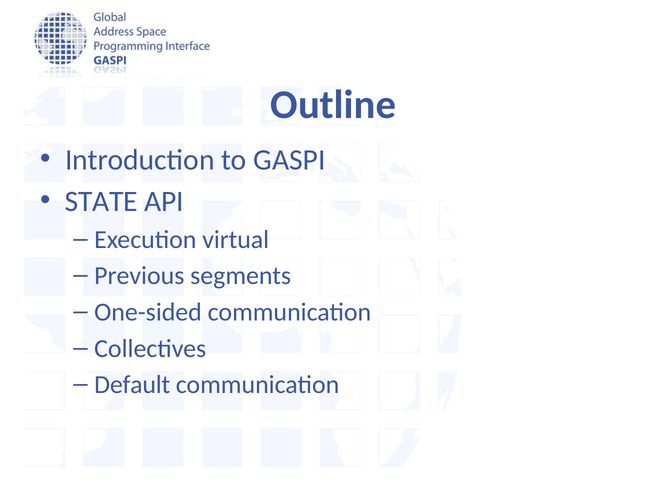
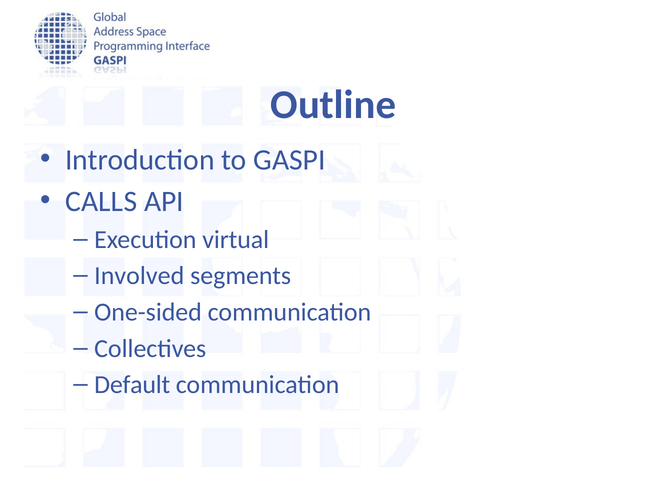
STATE: STATE -> CALLS (101, 201)
Previous: Previous -> Involved (139, 276)
